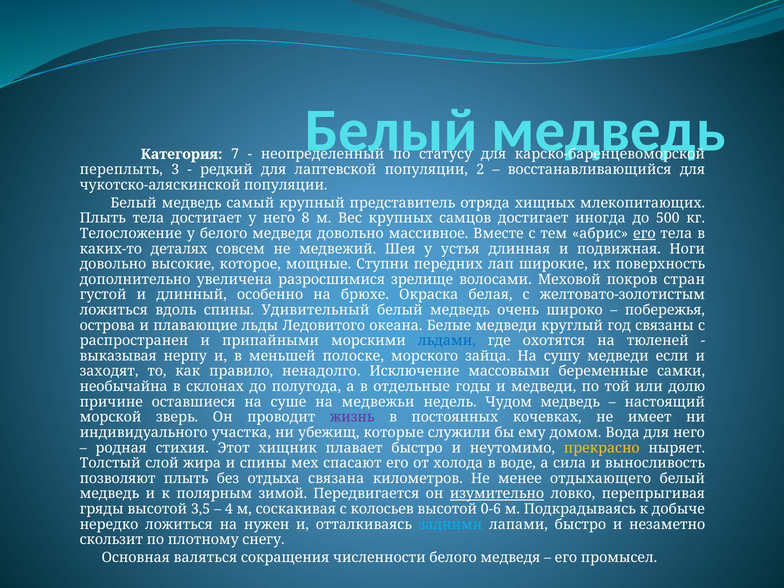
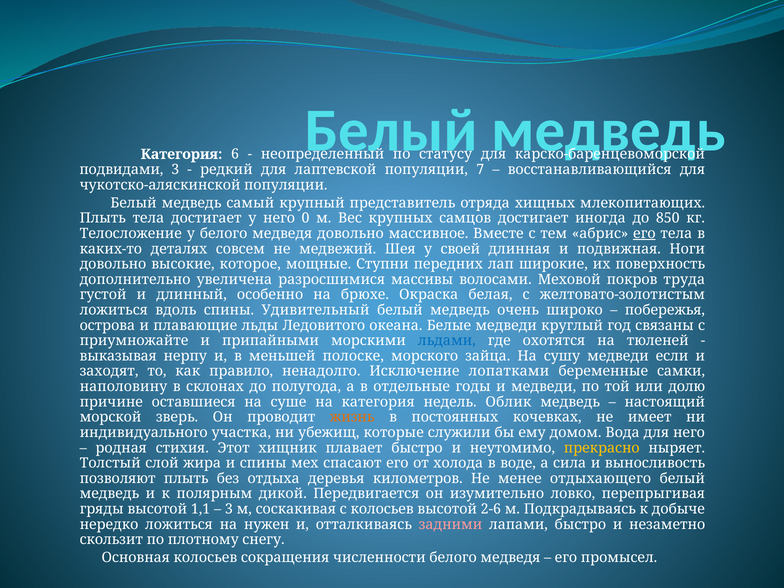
7: 7 -> 6 (235, 154)
переплыть: переплыть -> подвидами (121, 170)
2: 2 -> 7 (480, 170)
8: 8 -> 0 (306, 218)
500: 500 -> 850 (668, 218)
устья: устья -> своей (460, 249)
зрелище: зрелище -> массивы (422, 279)
стран: стран -> труда (684, 279)
распространен: распространен -> приумножайте (134, 341)
массовыми: массовыми -> лопатками (509, 371)
необычайна: необычайна -> наполовину (123, 387)
на медвежьи: медвежьи -> категория (378, 402)
Чудом: Чудом -> Облик (508, 402)
жизнь colour: purple -> orange (352, 417)
связана: связана -> деревья (336, 478)
зимой: зимой -> дикой (283, 494)
изумительно underline: present -> none (497, 494)
3,5: 3,5 -> 1,1 (201, 509)
4: 4 -> 3 (229, 509)
0-6: 0-6 -> 2-6 (491, 509)
задними colour: light blue -> pink (451, 524)
Основная валяться: валяться -> колосьев (205, 558)
